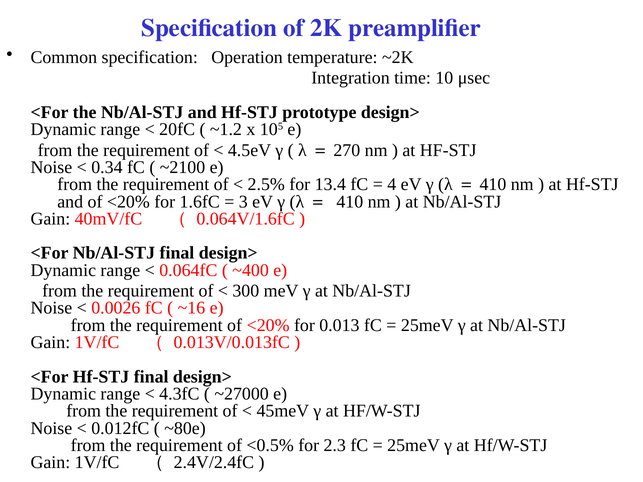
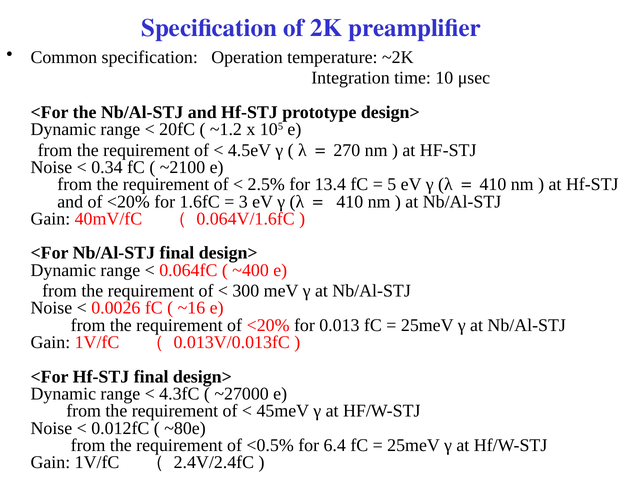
4: 4 -> 5 (392, 185)
2.3: 2.3 -> 6.4 (335, 446)
